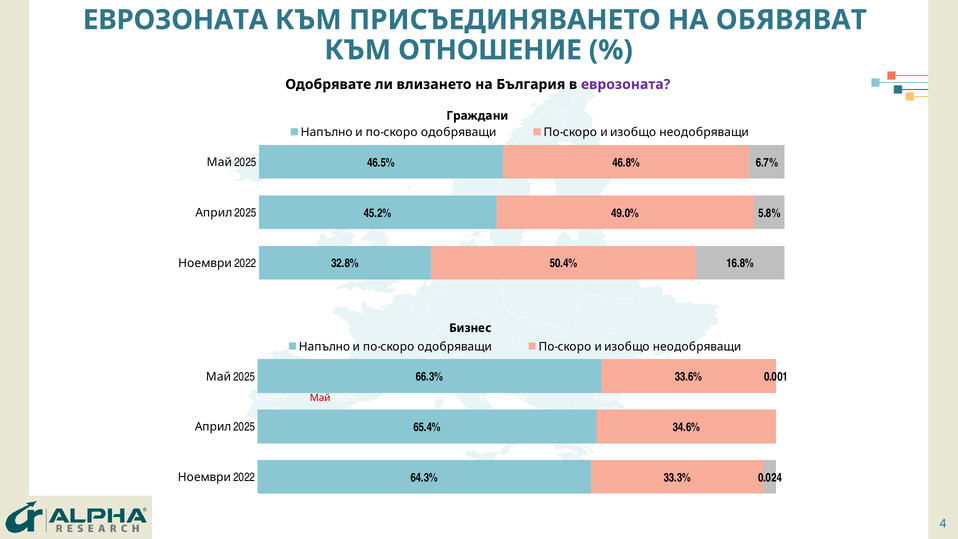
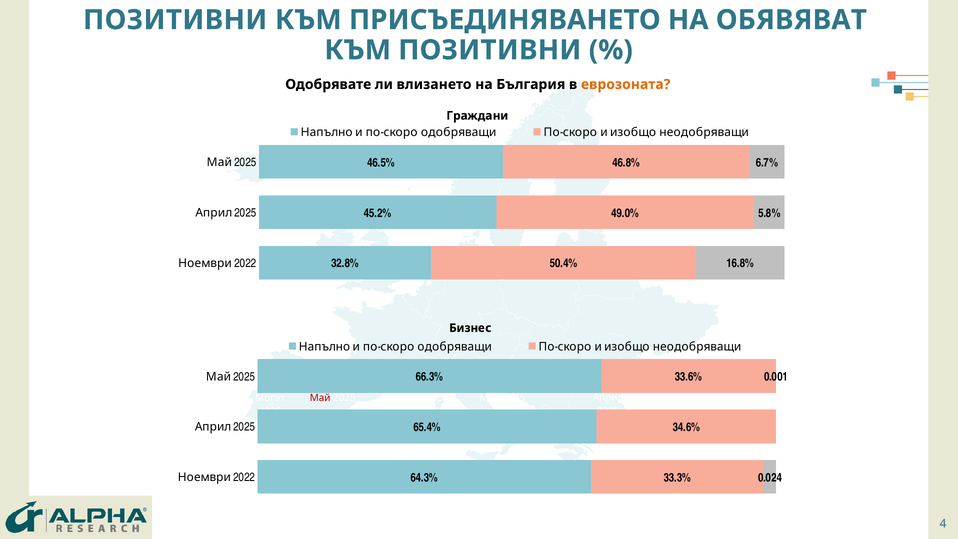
ЕВРОЗОНАТА: ЕВРОЗОНАТА -> ПОЗИТИВНИ (175, 20)
КЪМ ОТНОШЕНИЕ: ОТНОШЕНИЕ -> ПОЗИТИВНИ (490, 50)
еврозоната colour: purple -> orange (626, 84)
